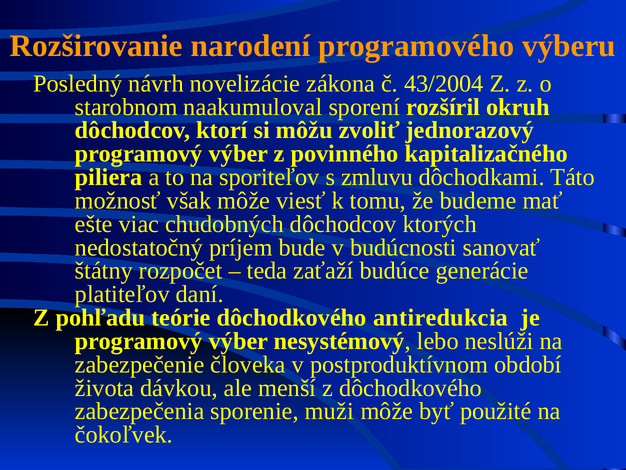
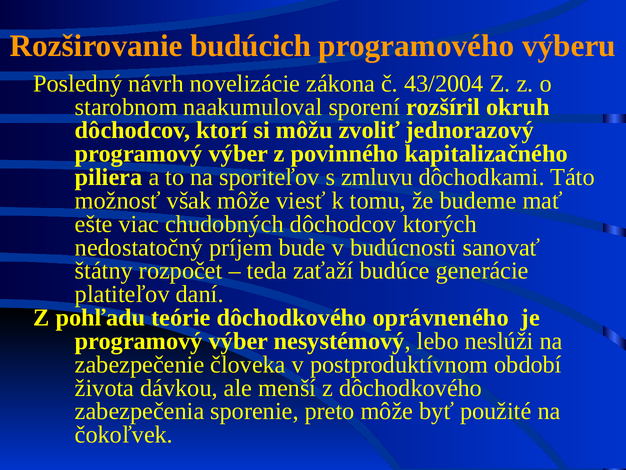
narodení: narodení -> budúcich (251, 46)
antiredukcia: antiredukcia -> oprávneného (441, 317)
muži: muži -> preto (330, 411)
